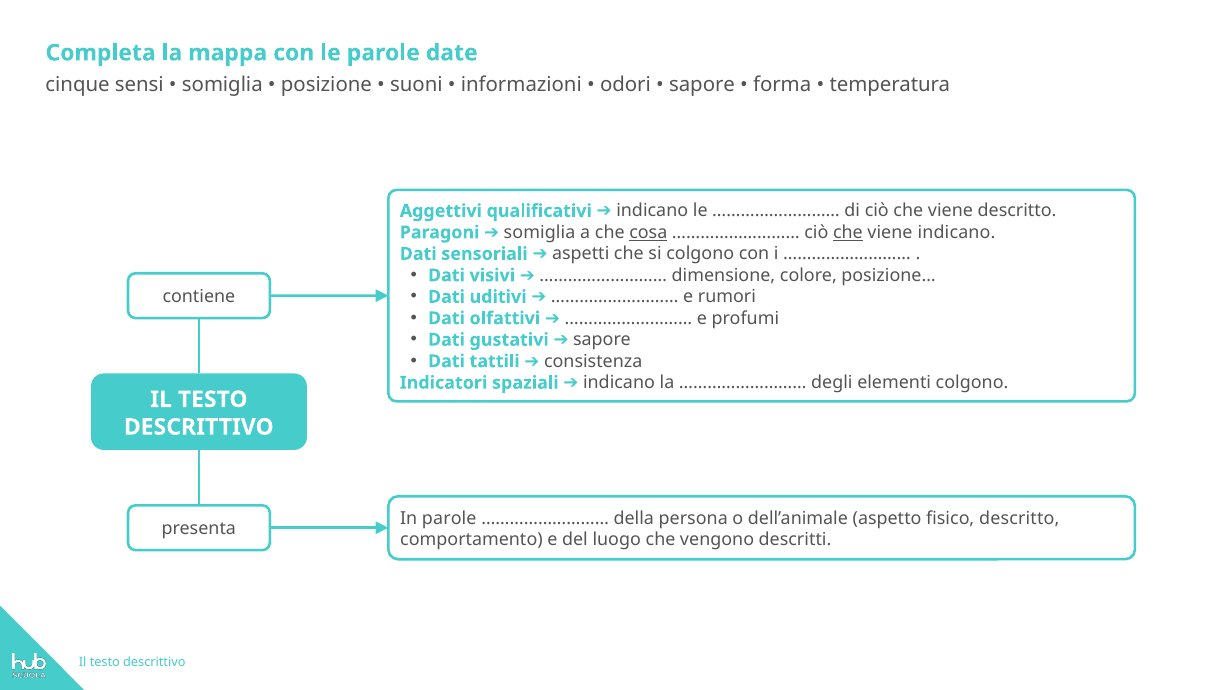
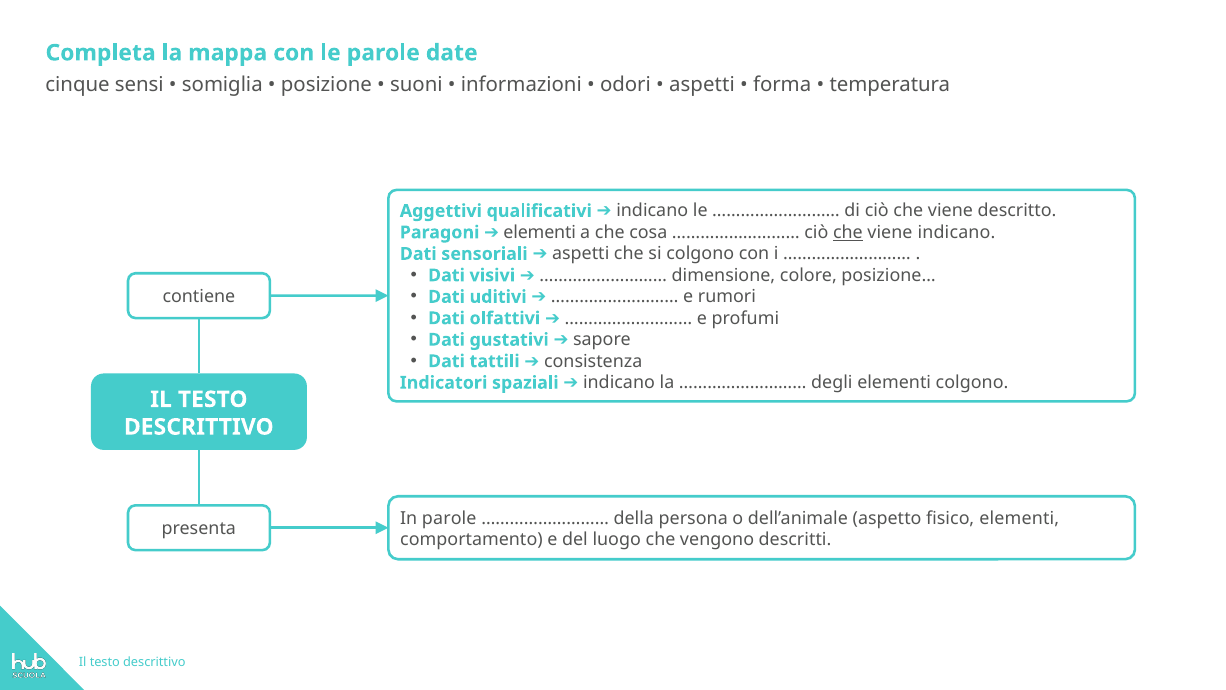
sapore: sapore -> aspetti (702, 85)
somiglia: somiglia -> elementi (540, 232)
cosa underline: present -> none (648, 232)
fisico descritto: descritto -> elementi (1019, 518)
